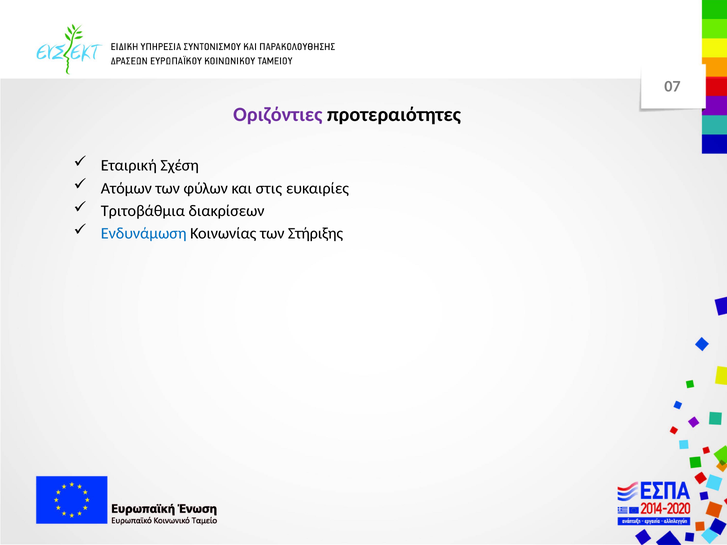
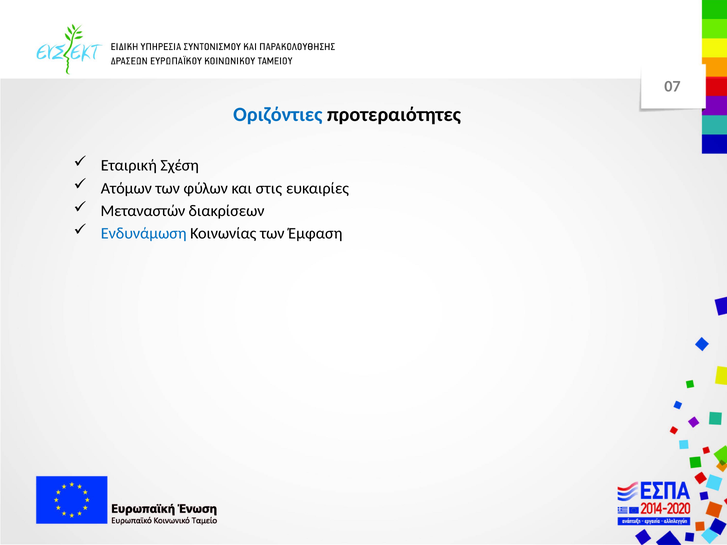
Οριζόντιες colour: purple -> blue (278, 115)
Τριτοβάθμια: Τριτοβάθμια -> Μεταναστών (143, 211)
Στήριξης: Στήριξης -> Έμφαση (315, 233)
